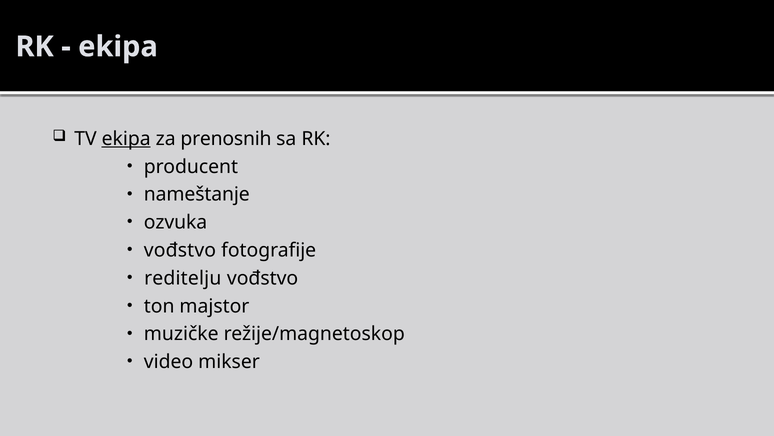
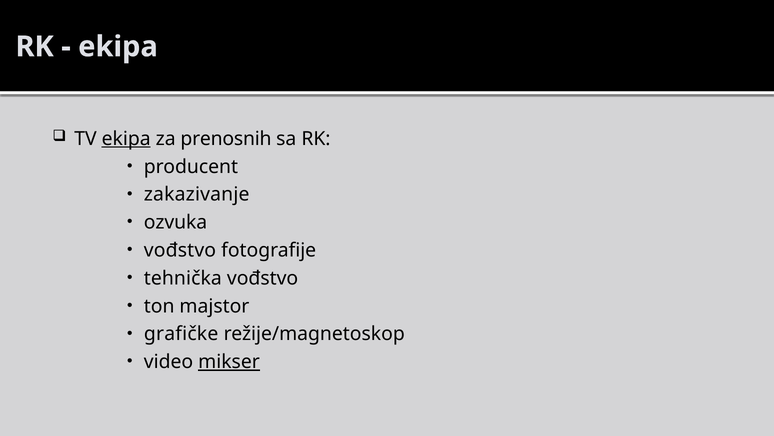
nameštanje: nameštanje -> zakazivanje (197, 194)
reditelju: reditelju -> tehnička (183, 278)
muzičke: muzičke -> grafičke (181, 334)
mikser underline: none -> present (229, 361)
